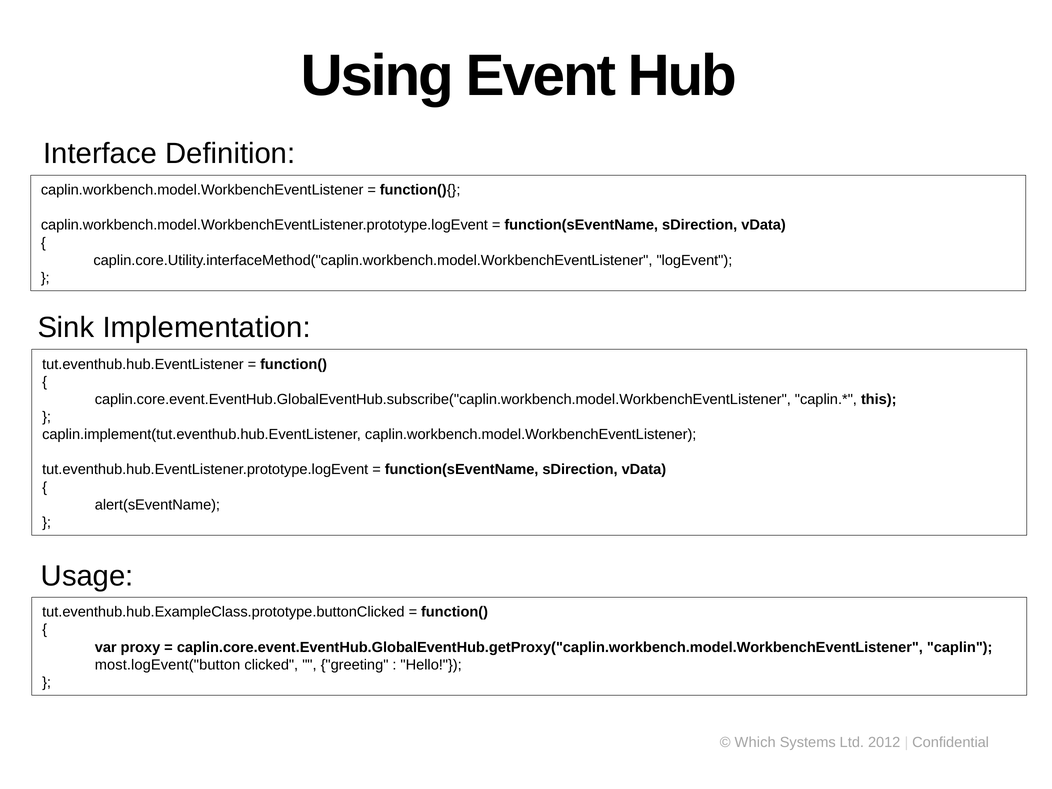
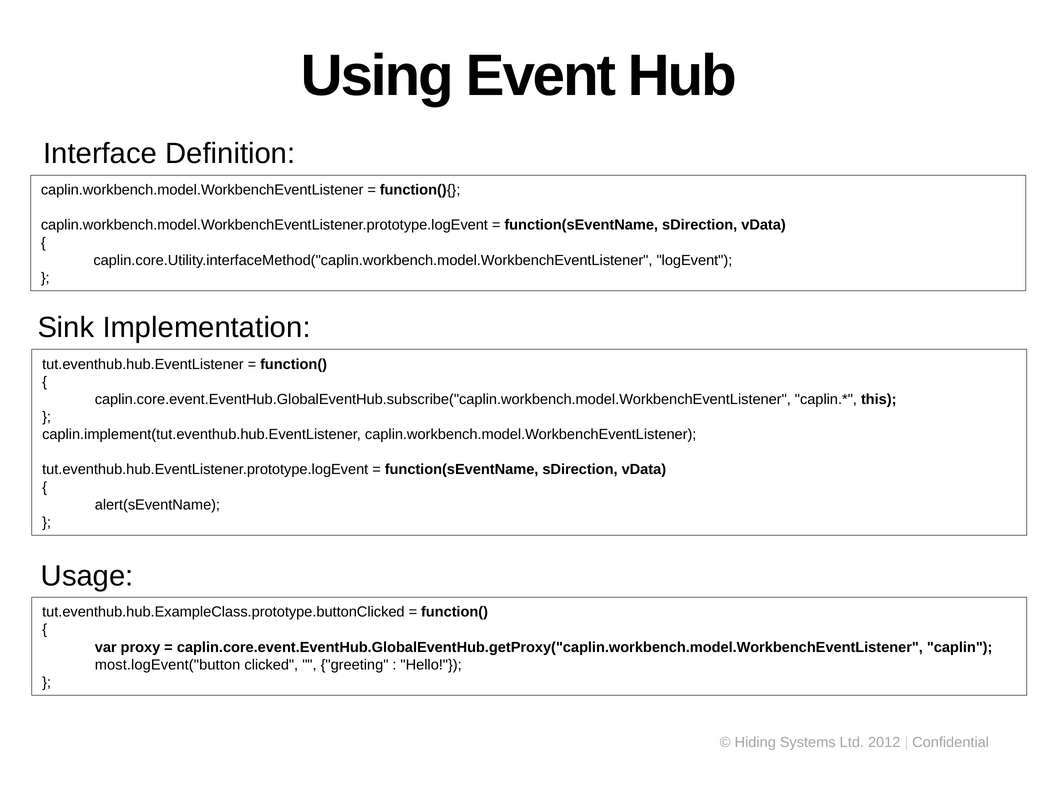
Which: Which -> Hiding (755, 743)
